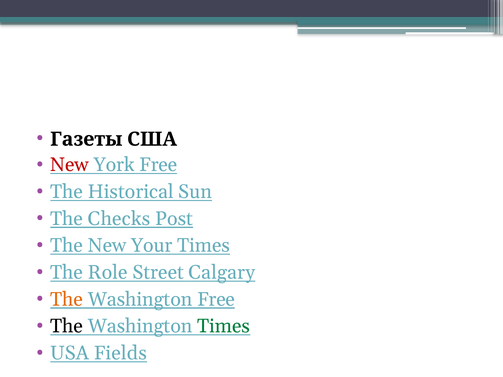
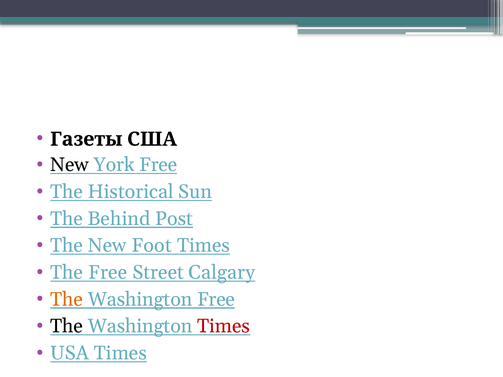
New colour: red -> black (70, 165)
Checks: Checks -> Behind (119, 219)
Your: Your -> Foot (152, 246)
The Role: Role -> Free (108, 273)
Times colour: green -> red (224, 326)
USA Fields: Fields -> Times (120, 353)
